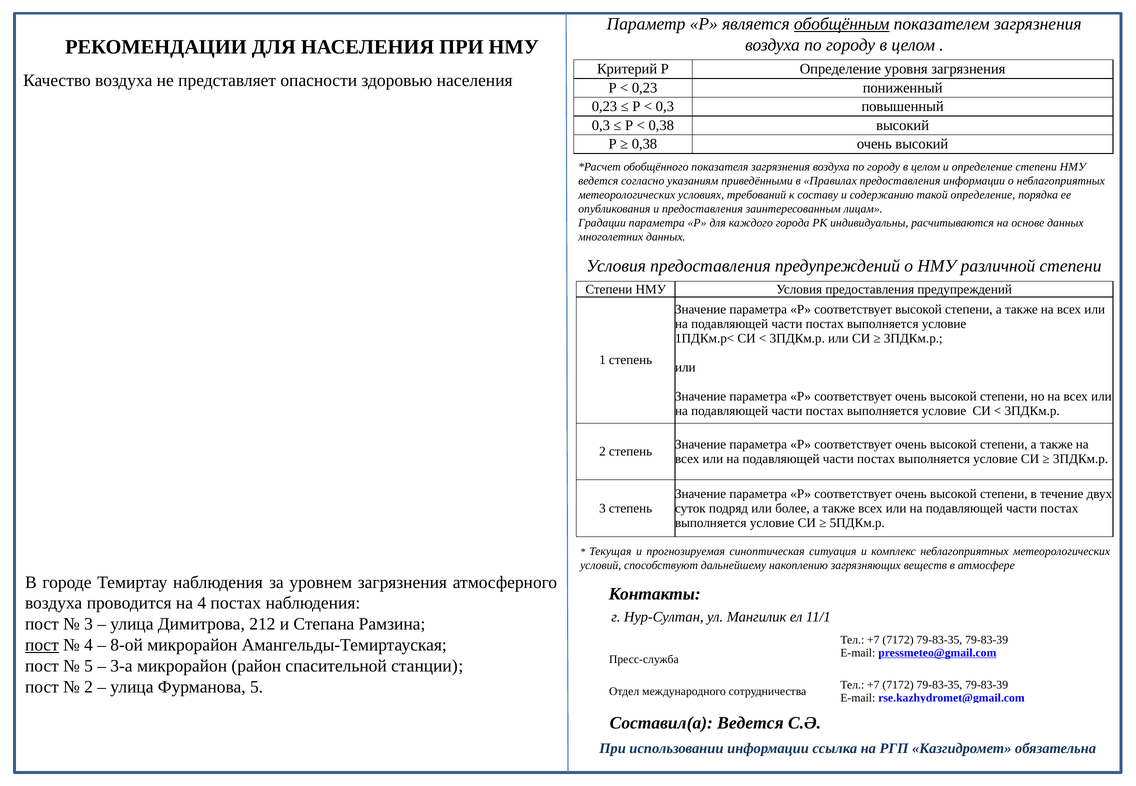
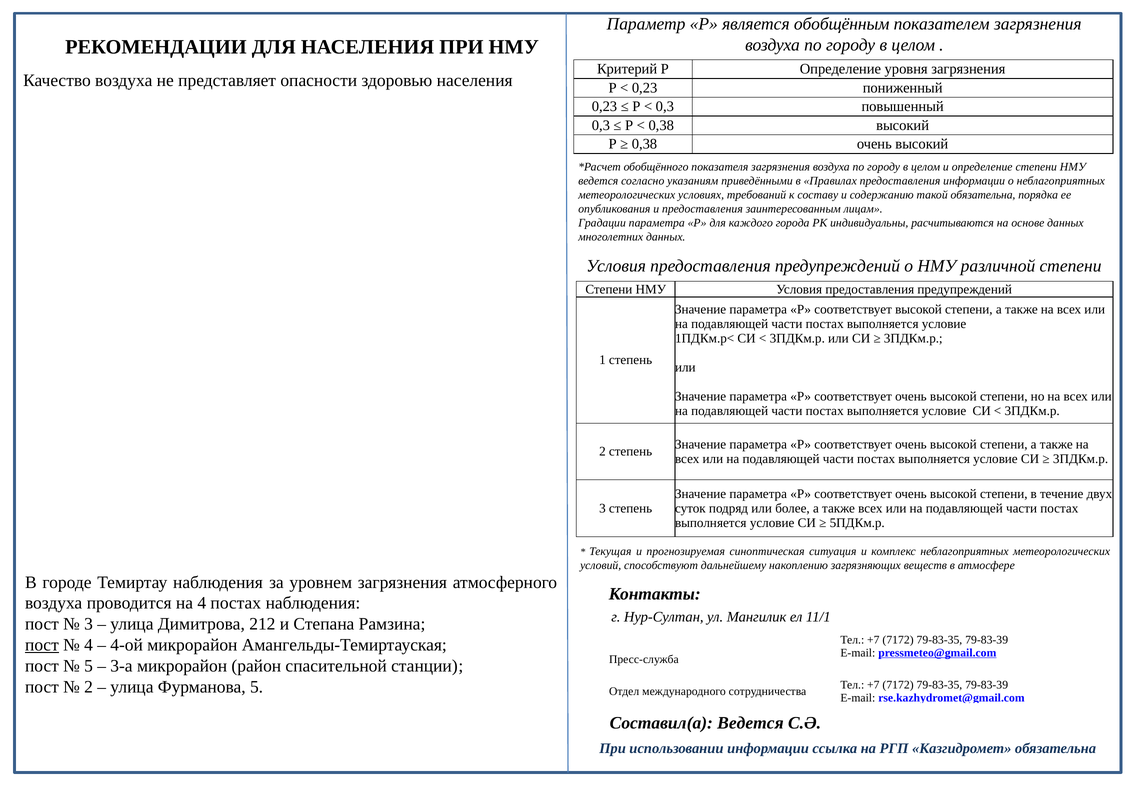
обобщённым underline: present -> none (842, 24)
такой определение: определение -> обязательна (983, 195)
8-ой: 8-ой -> 4-ой (127, 646)
